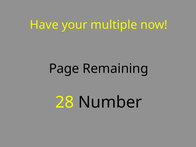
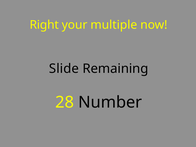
Have: Have -> Right (44, 25)
Page: Page -> Slide (64, 69)
